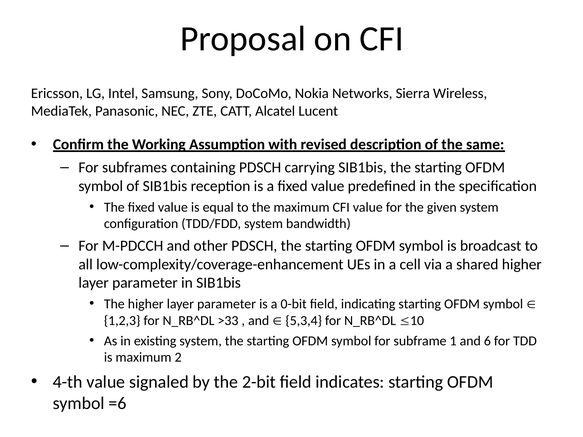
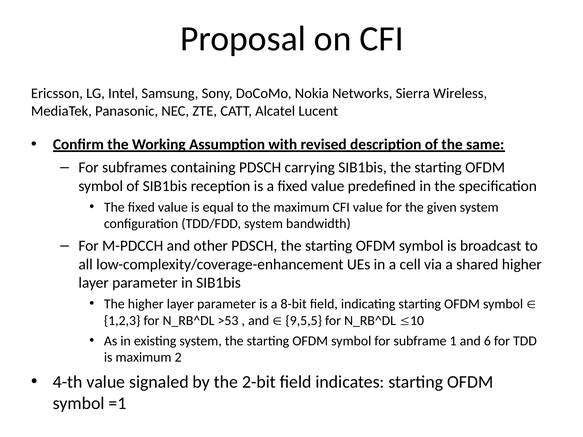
0-bit: 0-bit -> 8-bit (294, 304)
>33: >33 -> >53 (228, 321)
5,3,4: 5,3,4 -> 9,5,5 (304, 321)
=6: =6 -> =1 (117, 403)
